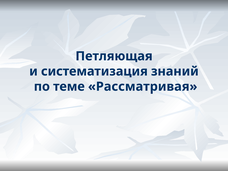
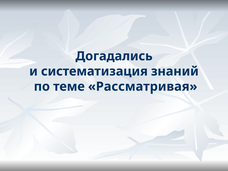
Петляющая: Петляющая -> Догадались (114, 56)
